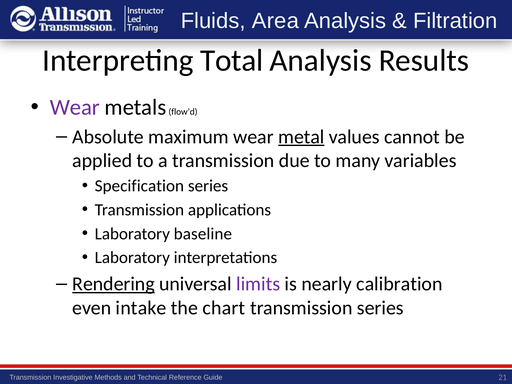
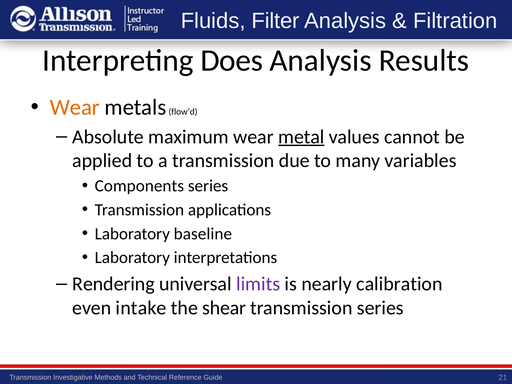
Area: Area -> Filter (276, 21)
Total: Total -> Does (232, 60)
Wear colour: purple -> orange (75, 107)
Specification: Specification -> Components (139, 186)
Rendering underline: present -> none (114, 284)
chart: chart -> shear (224, 308)
